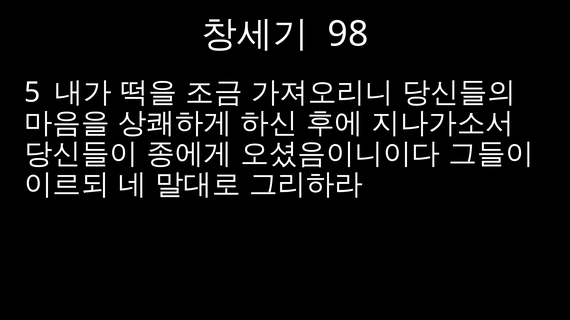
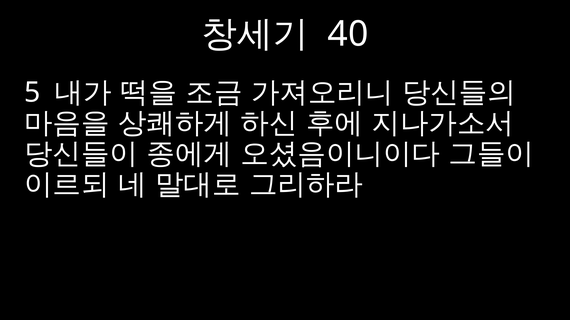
98: 98 -> 40 (348, 34)
